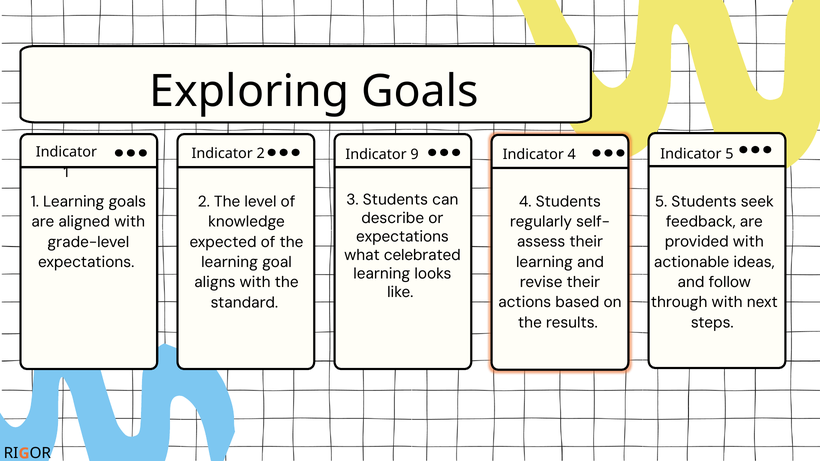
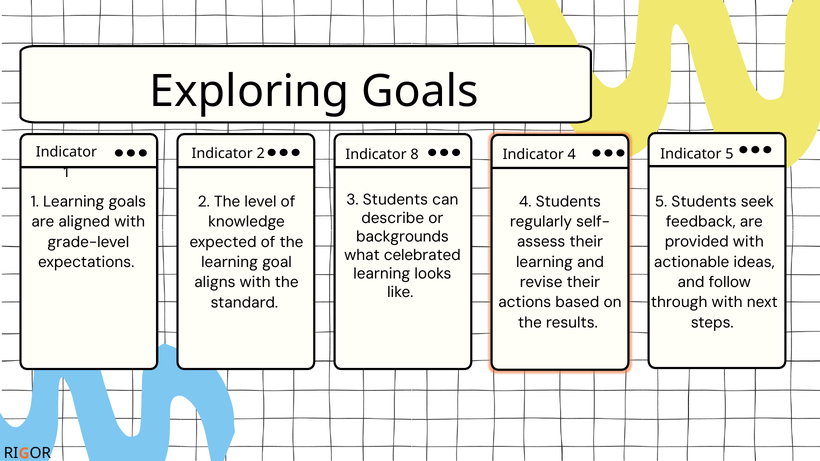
9: 9 -> 8 (415, 155)
expectations: expectations -> backgrounds (402, 237)
